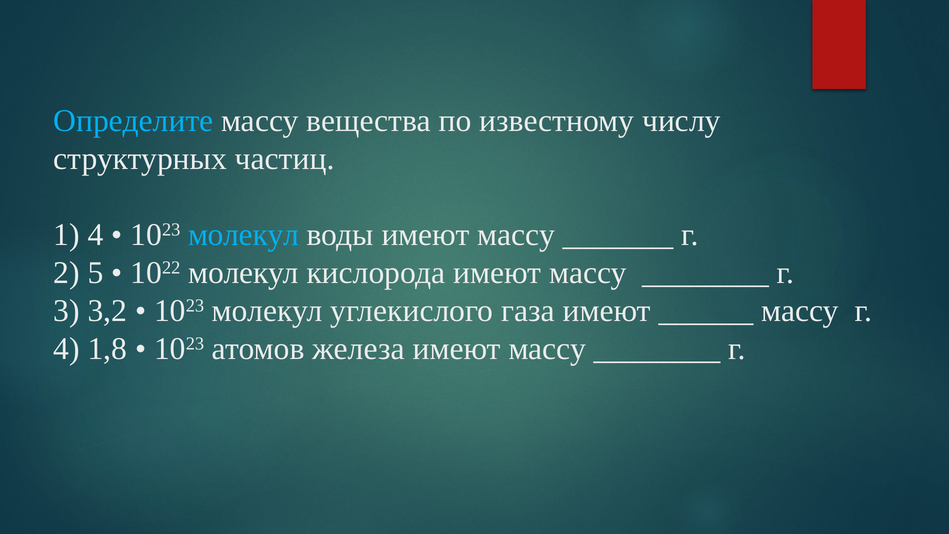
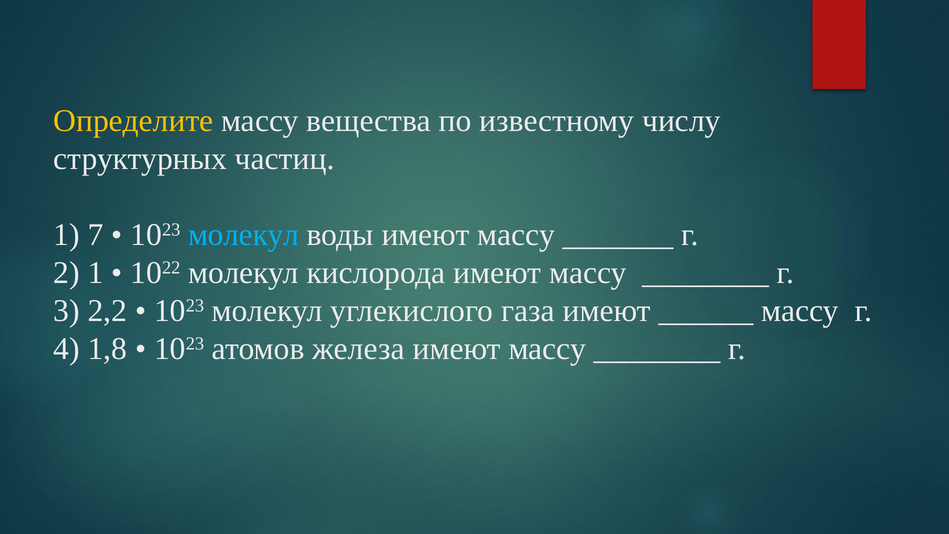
Определите colour: light blue -> yellow (133, 121)
1 4: 4 -> 7 (96, 235)
2 5: 5 -> 1 (96, 273)
3,2: 3,2 -> 2,2 (107, 311)
